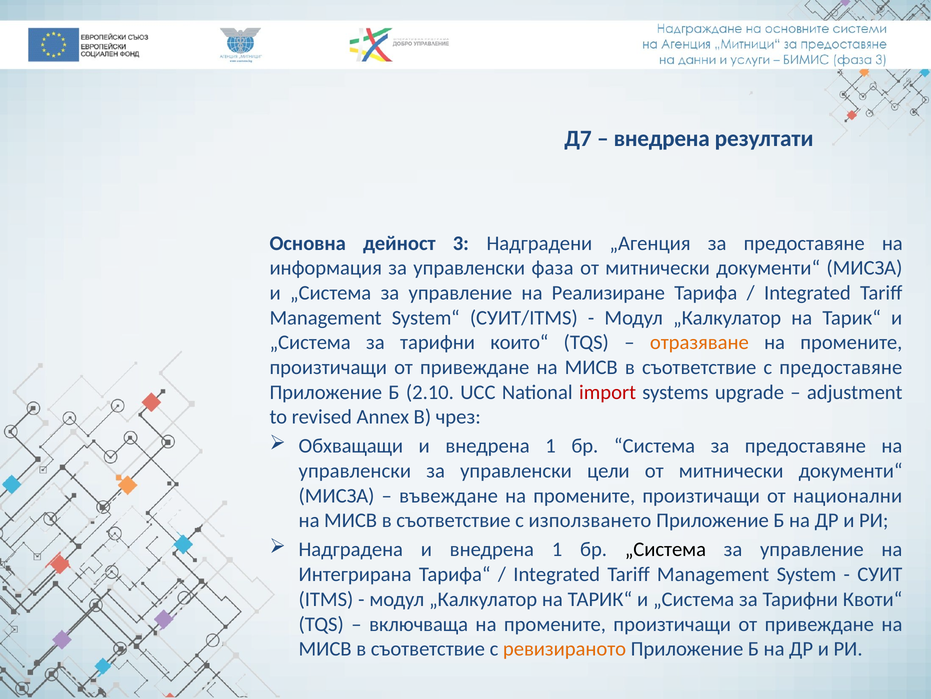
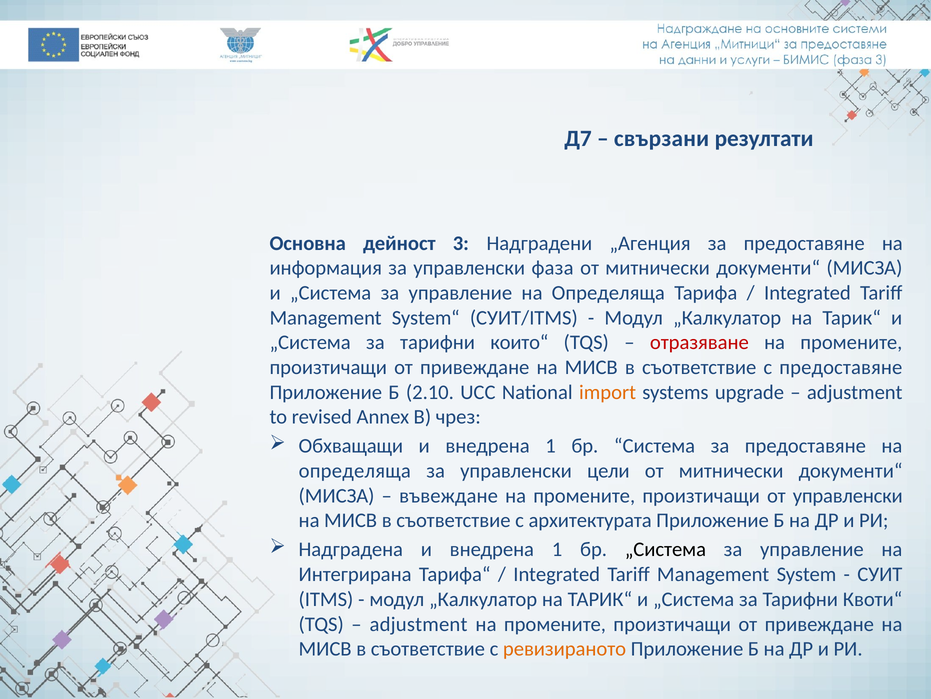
внедрена: внедрена -> свързани (661, 138)
управление на Реализиране: Реализиране -> Определяща (608, 293)
отразяване colour: orange -> red (699, 342)
import colour: red -> orange (608, 392)
управленски: управленски -> определяща (355, 470)
от национални: национални -> управленски (848, 495)
използването: използването -> архитектурата (590, 520)
включваща: включваща -> adjustment (418, 624)
